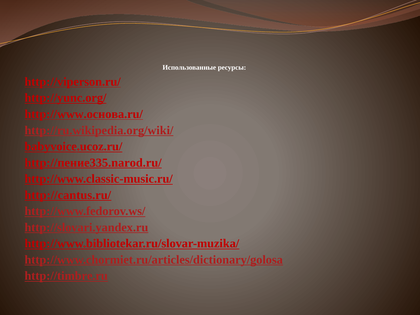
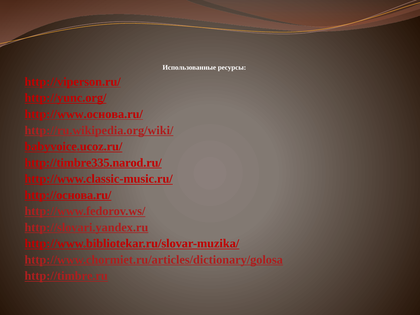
http://пение335.narod.ru/: http://пение335.narod.ru/ -> http://timbre335.narod.ru/ (93, 163)
http://cantus.ru/: http://cantus.ru/ -> http://основа.ru/ (68, 195)
